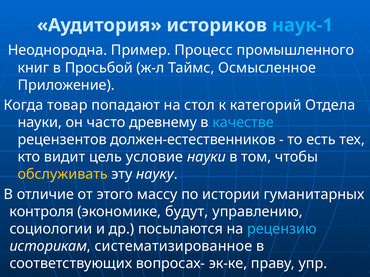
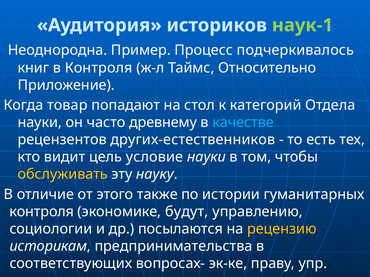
наук-1 colour: light blue -> light green (302, 25)
промышленного: промышленного -> подчеркивалось (295, 50)
в Просьбой: Просьбой -> Контроля (99, 68)
Осмысленное: Осмысленное -> Относительно (267, 68)
должен-естественников: должен-естественников -> других-естественников (193, 140)
массу: массу -> также (157, 195)
рецензию colour: light blue -> yellow (282, 229)
систематизированное: систематизированное -> предпринимательства (173, 247)
